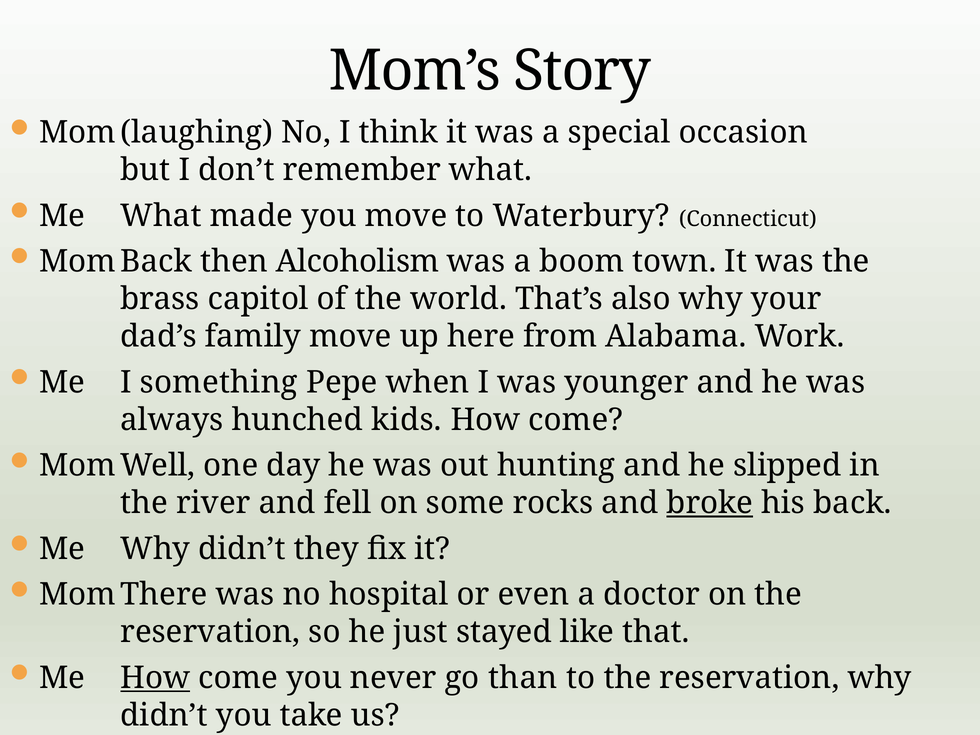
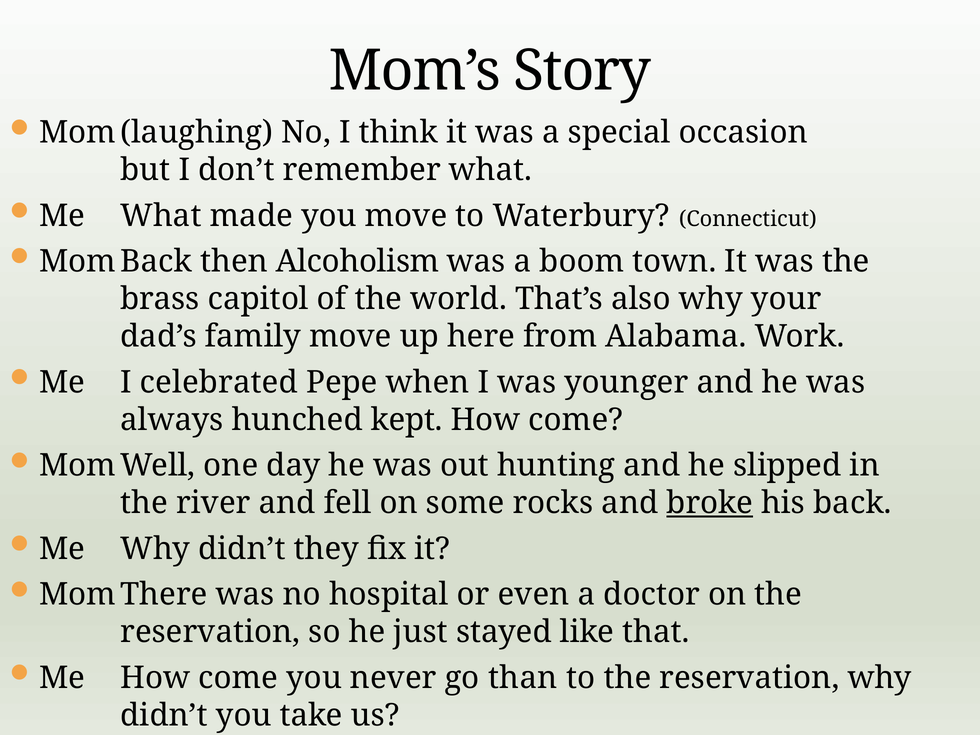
something: something -> celebrated (219, 382)
kids: kids -> kept (407, 420)
How underline: present -> none (155, 678)
